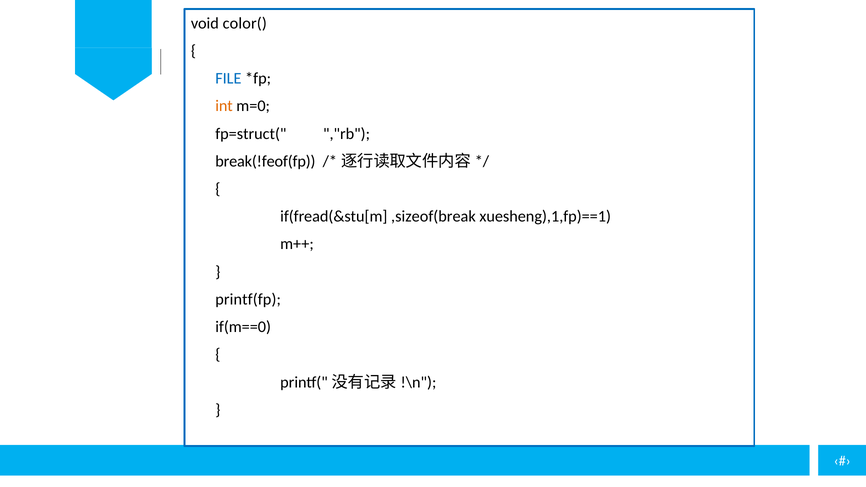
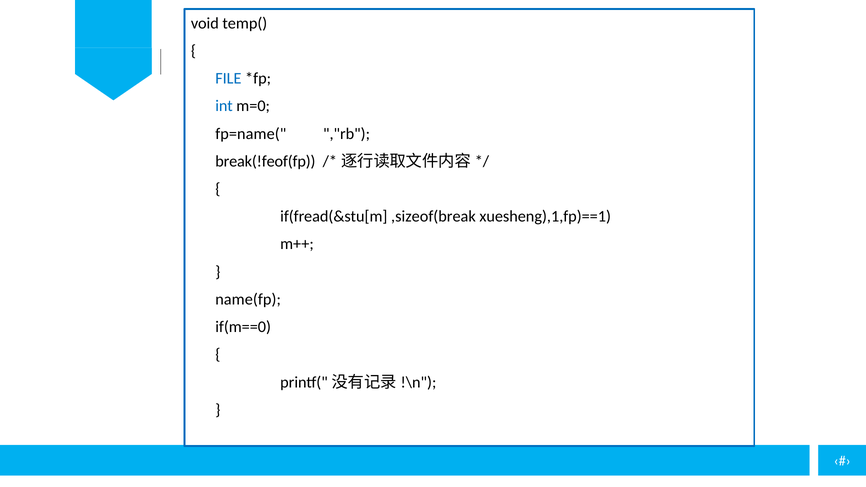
color(: color( -> temp( (245, 23)
int colour: orange -> blue (224, 106)
fp=struct(: fp=struct( -> fp=name( (251, 134)
printf(fp: printf(fp -> name(fp (248, 299)
